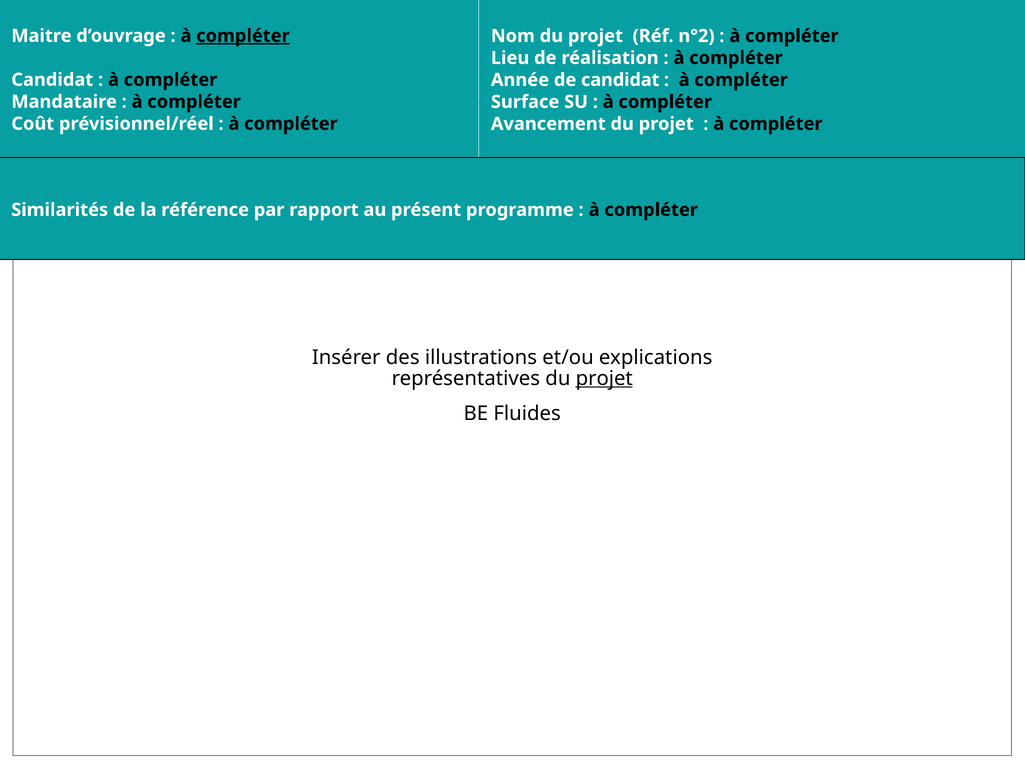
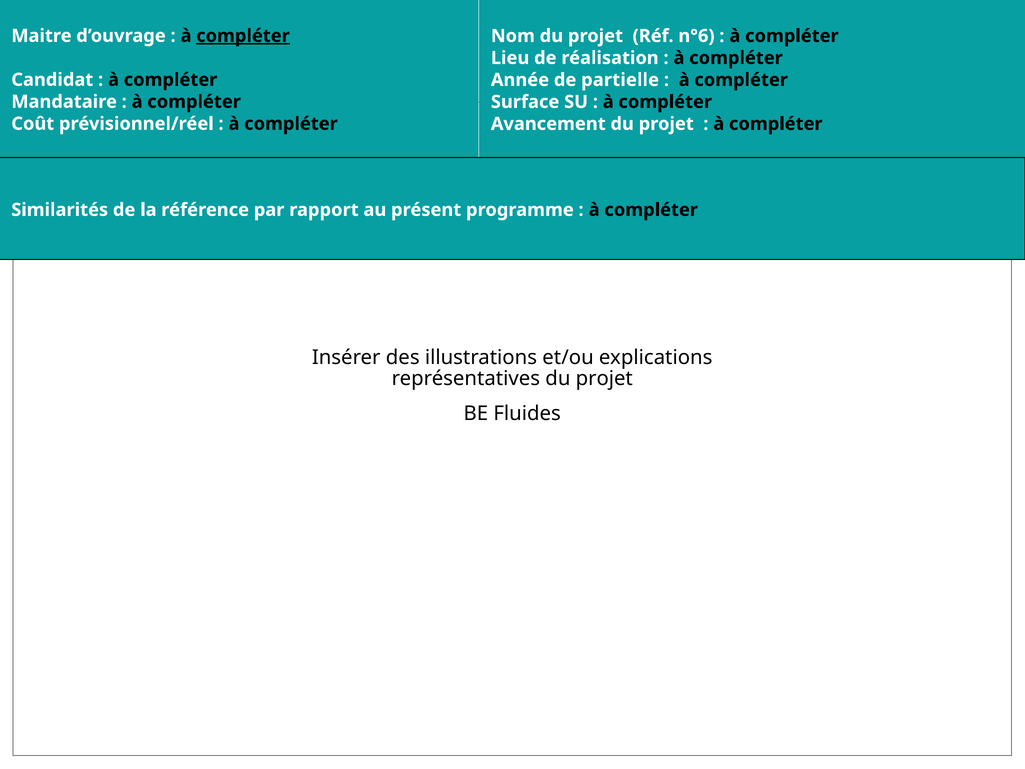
n°2: n°2 -> n°6 (696, 36)
de candidat: candidat -> partielle (620, 80)
projet underline: present -> none (604, 378)
